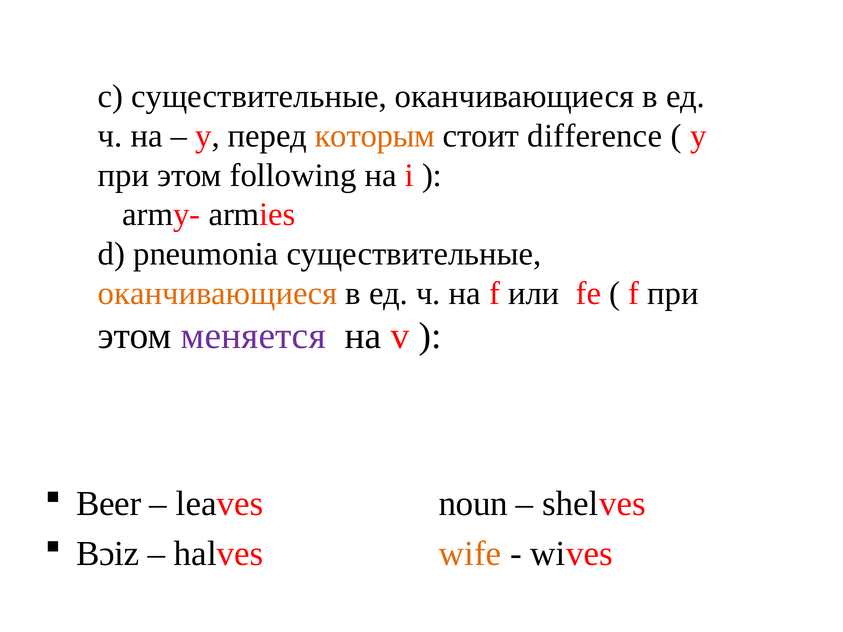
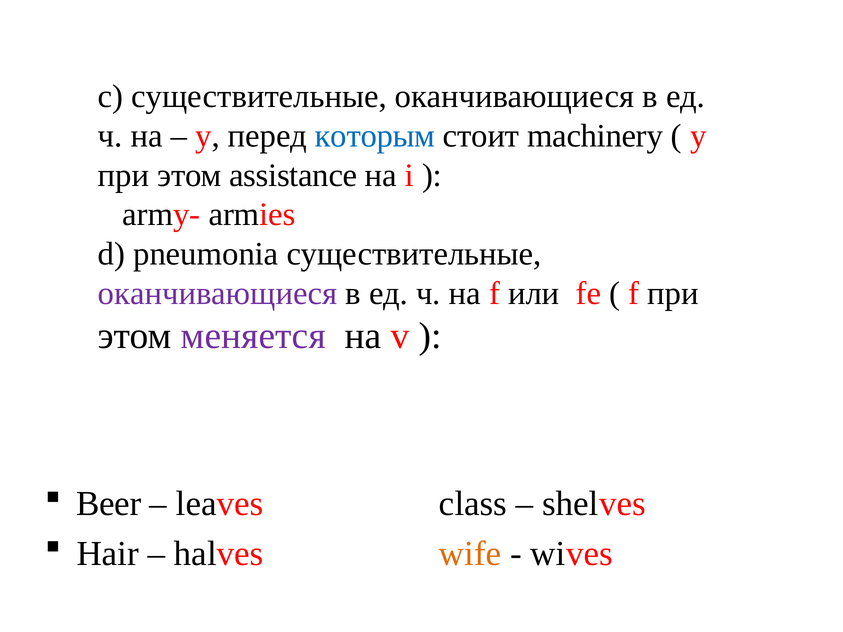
которым colour: orange -> blue (375, 136)
difference: difference -> machinery (595, 136)
following: following -> assistance (293, 175)
оканчивающиеся colour: orange -> purple (218, 293)
noun: noun -> class (473, 504)
Bɔiz: Bɔiz -> Hair (108, 554)
